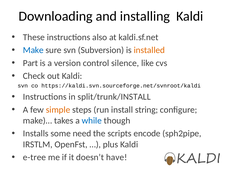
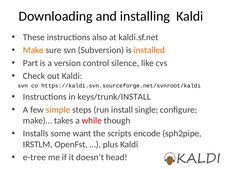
Make colour: blue -> orange (33, 50)
split/trunk/INSTALL: split/trunk/INSTALL -> keys/trunk/INSTALL (114, 97)
string: string -> single (147, 110)
while colour: blue -> red (92, 121)
need: need -> want (82, 134)
have: have -> head (117, 158)
